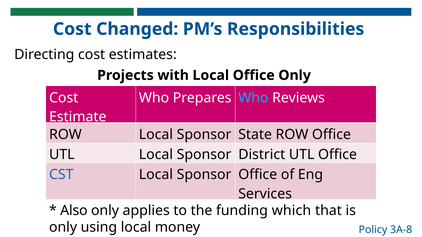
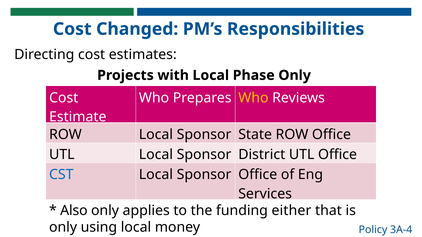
Local Office: Office -> Phase (254, 75)
Who colour: light blue -> yellow (253, 98)
which: which -> either (291, 211)
3A-8: 3A-8 -> 3A-4 (401, 230)
